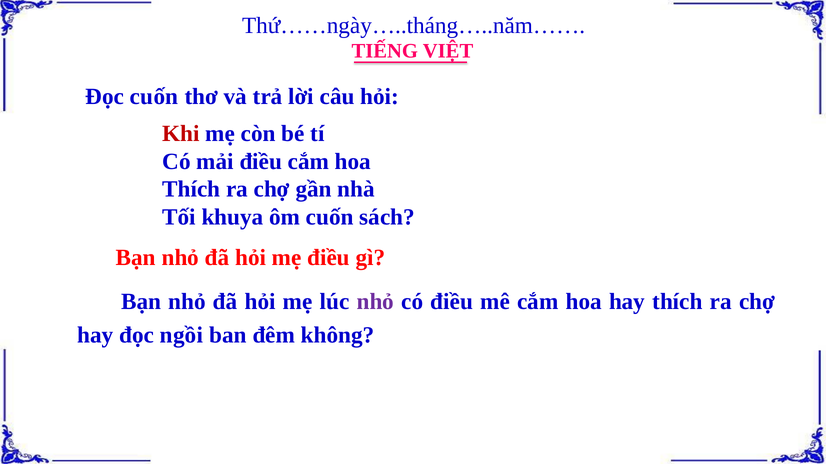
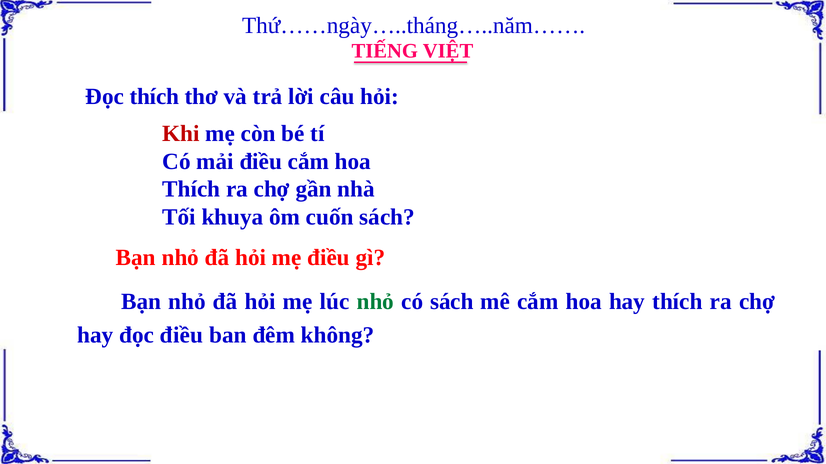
Đọc cuốn: cuốn -> thích (154, 97)
nhỏ colour: purple -> green (375, 302)
có điều: điều -> sách (452, 302)
đọc ngồi: ngồi -> điều (182, 335)
